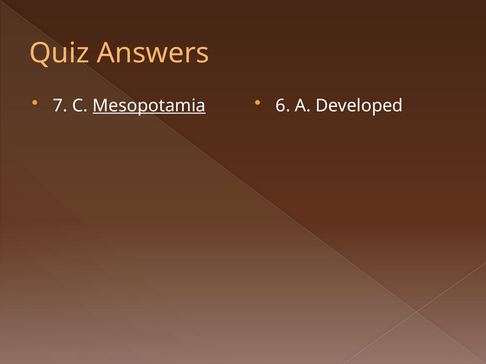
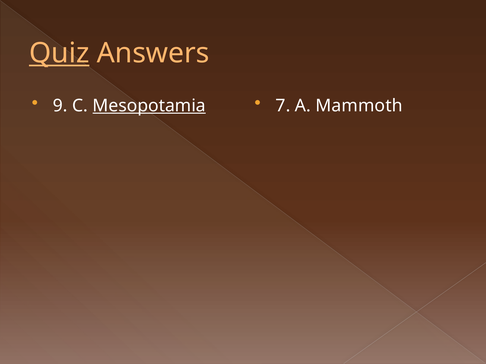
Quiz underline: none -> present (59, 53)
7: 7 -> 9 (60, 106)
6: 6 -> 7 (283, 106)
Developed: Developed -> Mammoth (359, 106)
